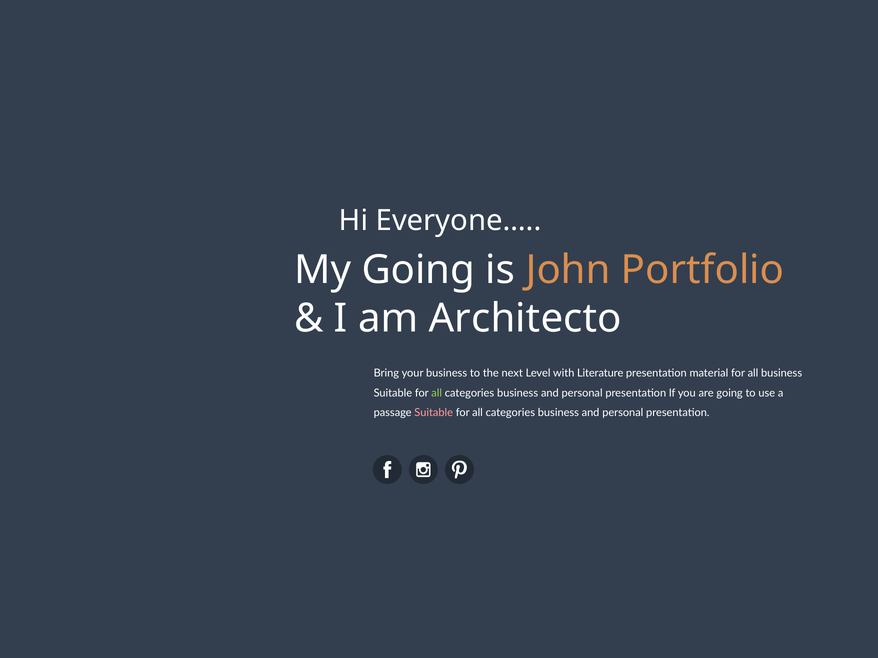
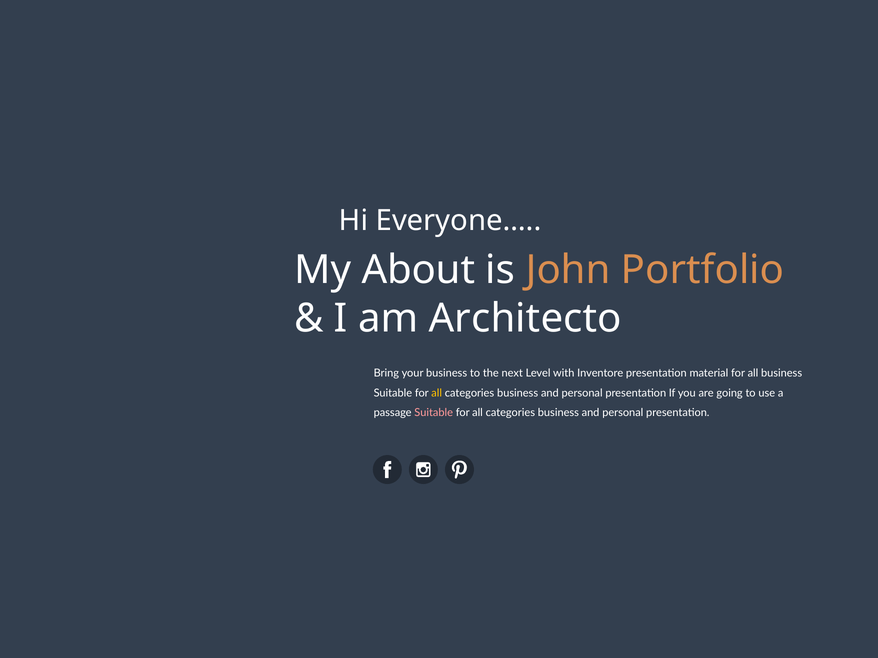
My Going: Going -> About (418, 270)
Literature: Literature -> Inventore (600, 373)
all colour: light green -> yellow (437, 393)
